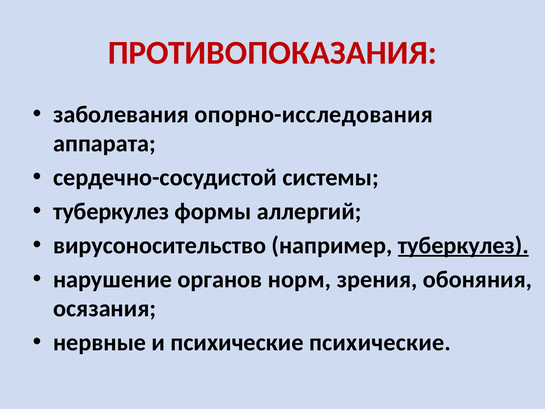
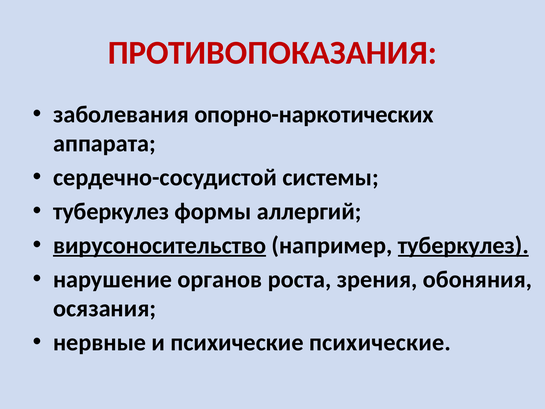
опорно-исследования: опорно-исследования -> опорно-наркотических (314, 114)
вирусоносительство underline: none -> present (160, 245)
норм: норм -> роста (300, 279)
